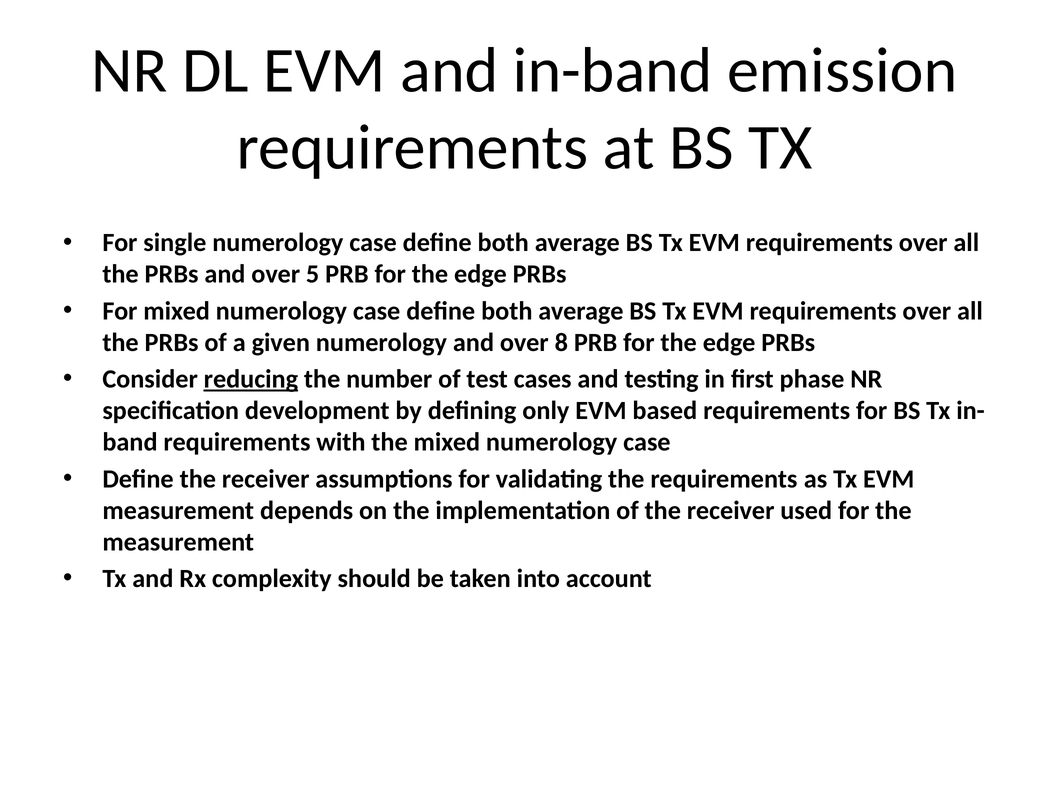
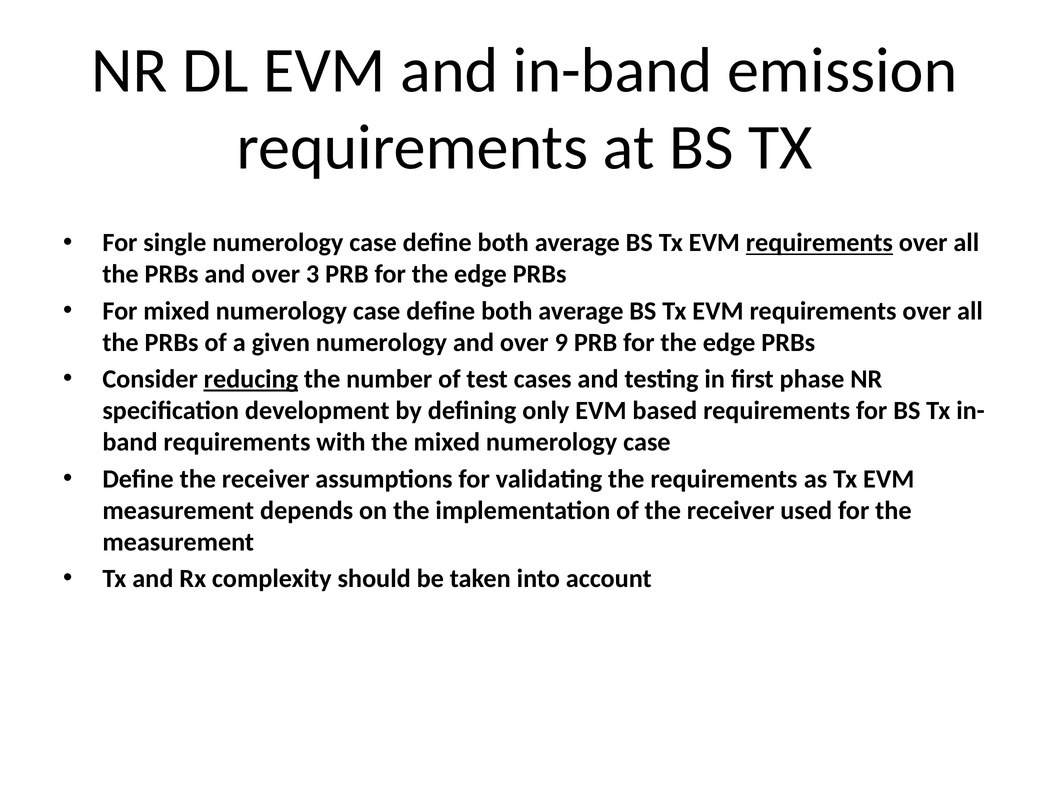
requirements underline: none -> present (819, 243)
5: 5 -> 3 (313, 274)
8: 8 -> 9 (561, 343)
